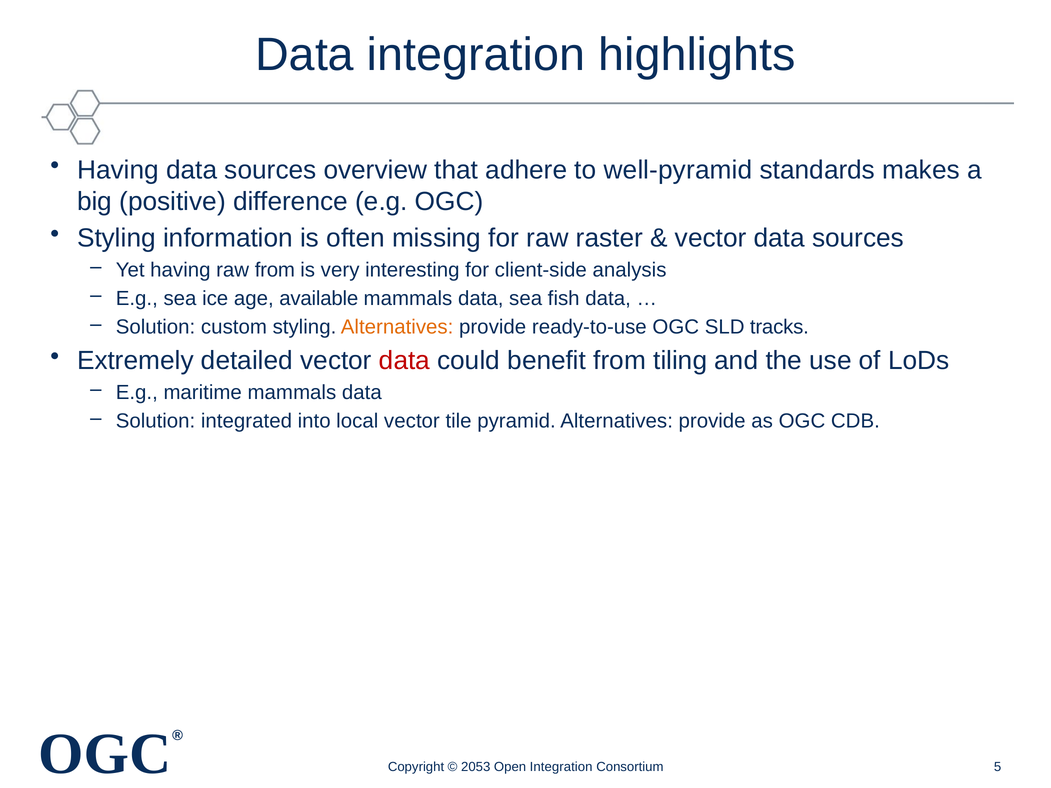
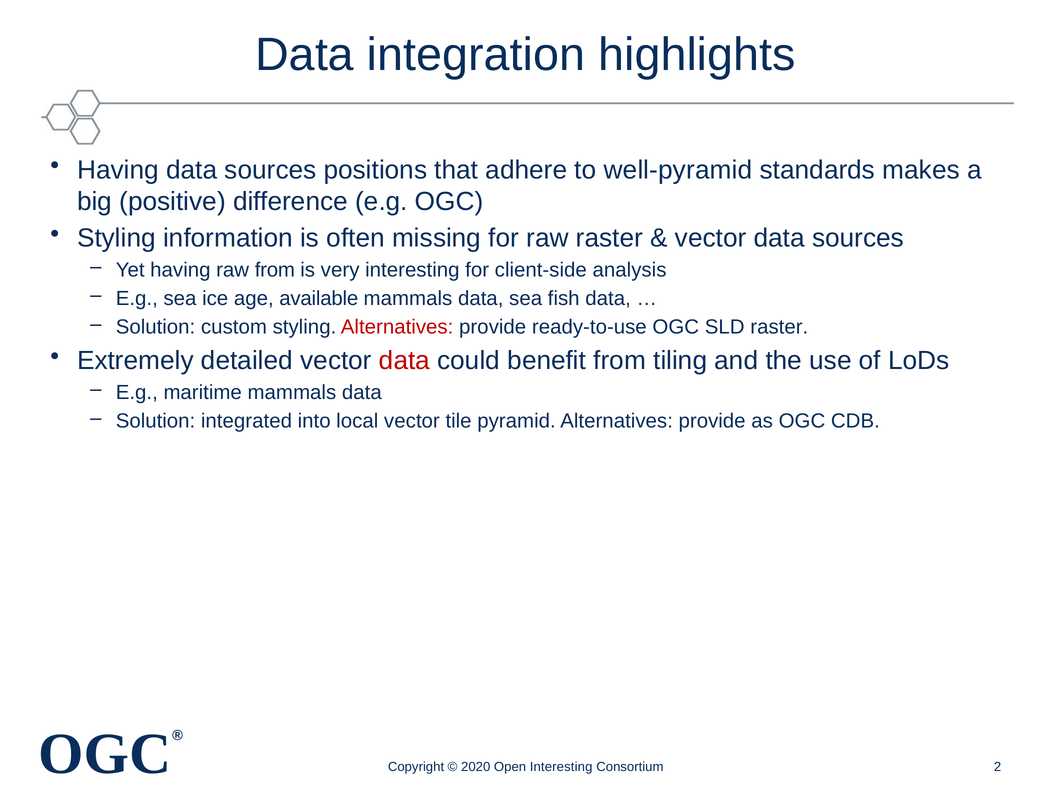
overview: overview -> positions (375, 170)
Alternatives colour: orange -> red (397, 327)
SLD tracks: tracks -> raster (779, 327)
2053: 2053 -> 2020 (476, 767)
Open Integration: Integration -> Interesting (561, 767)
5: 5 -> 2 (998, 767)
